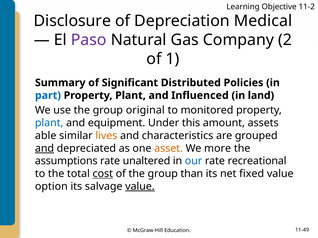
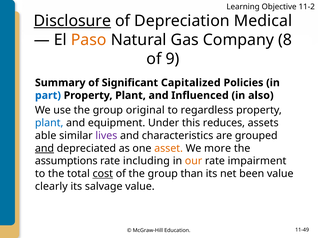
Disclosure underline: none -> present (72, 21)
Paso colour: purple -> orange (89, 40)
2: 2 -> 8 (285, 40)
1: 1 -> 9 (173, 59)
Distributed: Distributed -> Capitalized (191, 83)
land: land -> also (261, 96)
monitored: monitored -> regardless (207, 110)
amount: amount -> reduces (224, 123)
lives colour: orange -> purple (106, 136)
unaltered: unaltered -> including (146, 161)
our colour: blue -> orange (194, 161)
recreational: recreational -> impairment (257, 161)
fixed: fixed -> been (252, 174)
option: option -> clearly (51, 187)
value underline: present -> none (140, 187)
